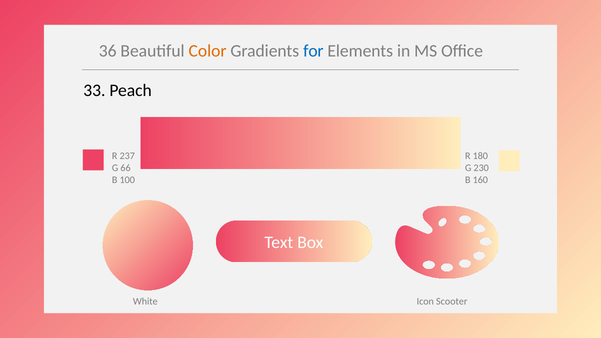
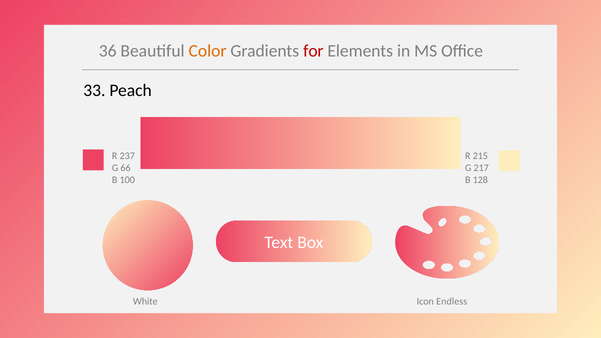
for colour: blue -> red (313, 51)
180: 180 -> 215 (480, 156)
230: 230 -> 217 (481, 168)
160: 160 -> 128 (480, 180)
Scooter: Scooter -> Endless (452, 302)
